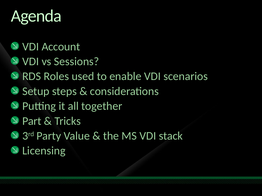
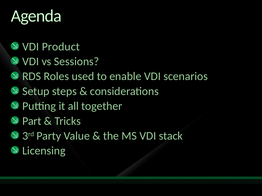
Account: Account -> Product (61, 47)
